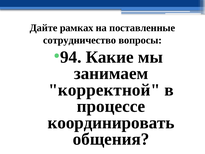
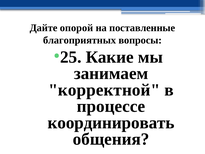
рамках: рамках -> опорой (77, 28)
сотрудничество: сотрудничество -> благоприятных (80, 40)
94: 94 -> 25 (71, 57)
